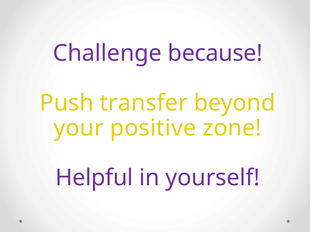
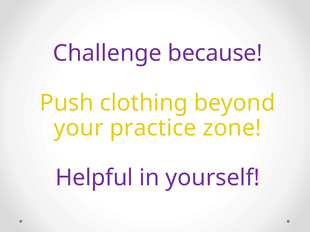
transfer: transfer -> clothing (144, 103)
positive: positive -> practice (153, 128)
